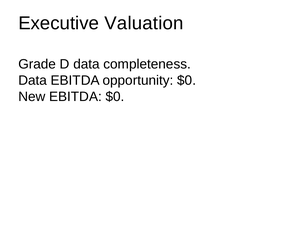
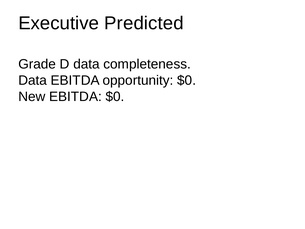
Valuation: Valuation -> Predicted (144, 23)
